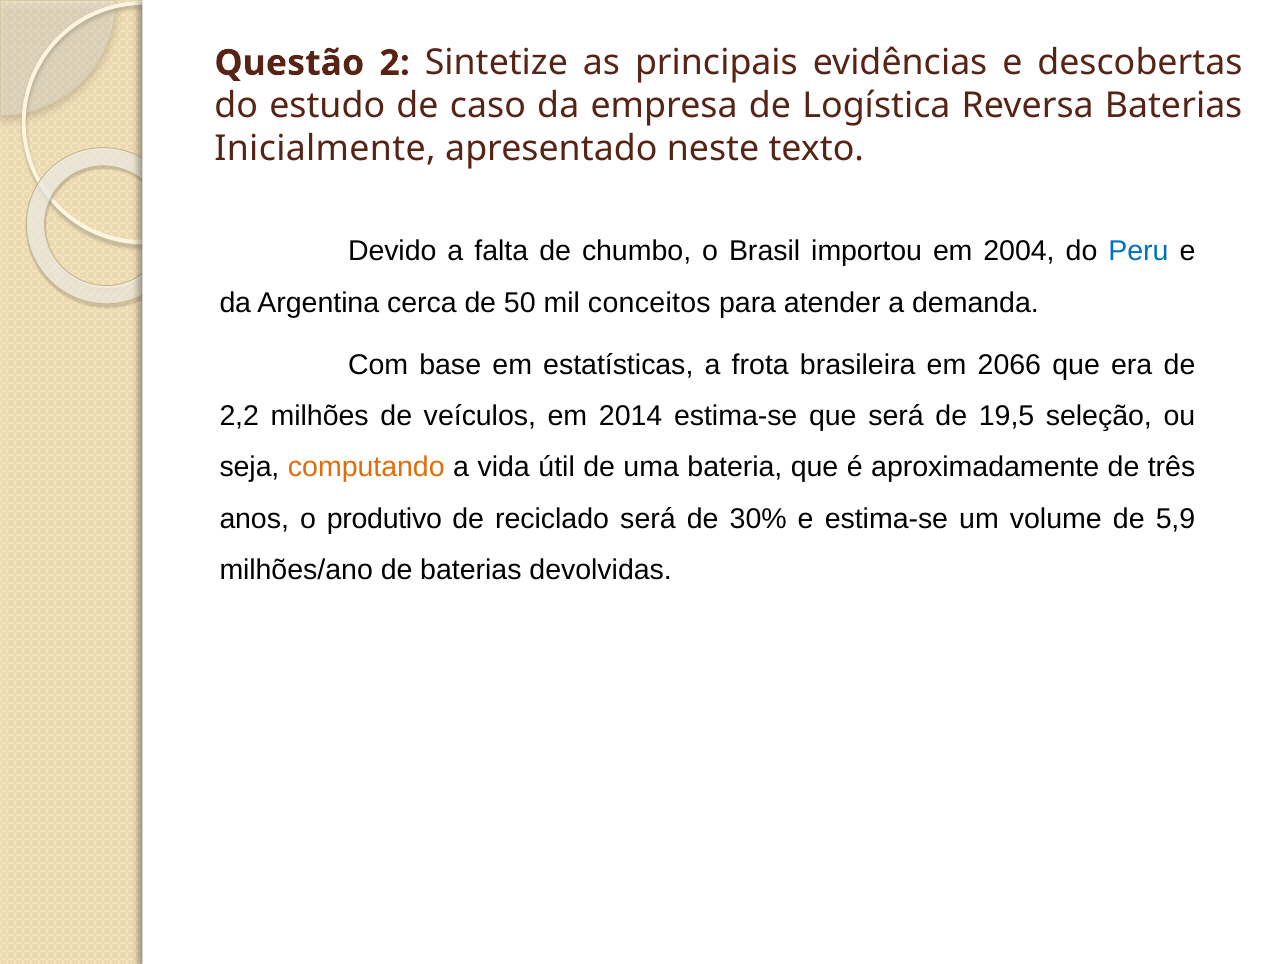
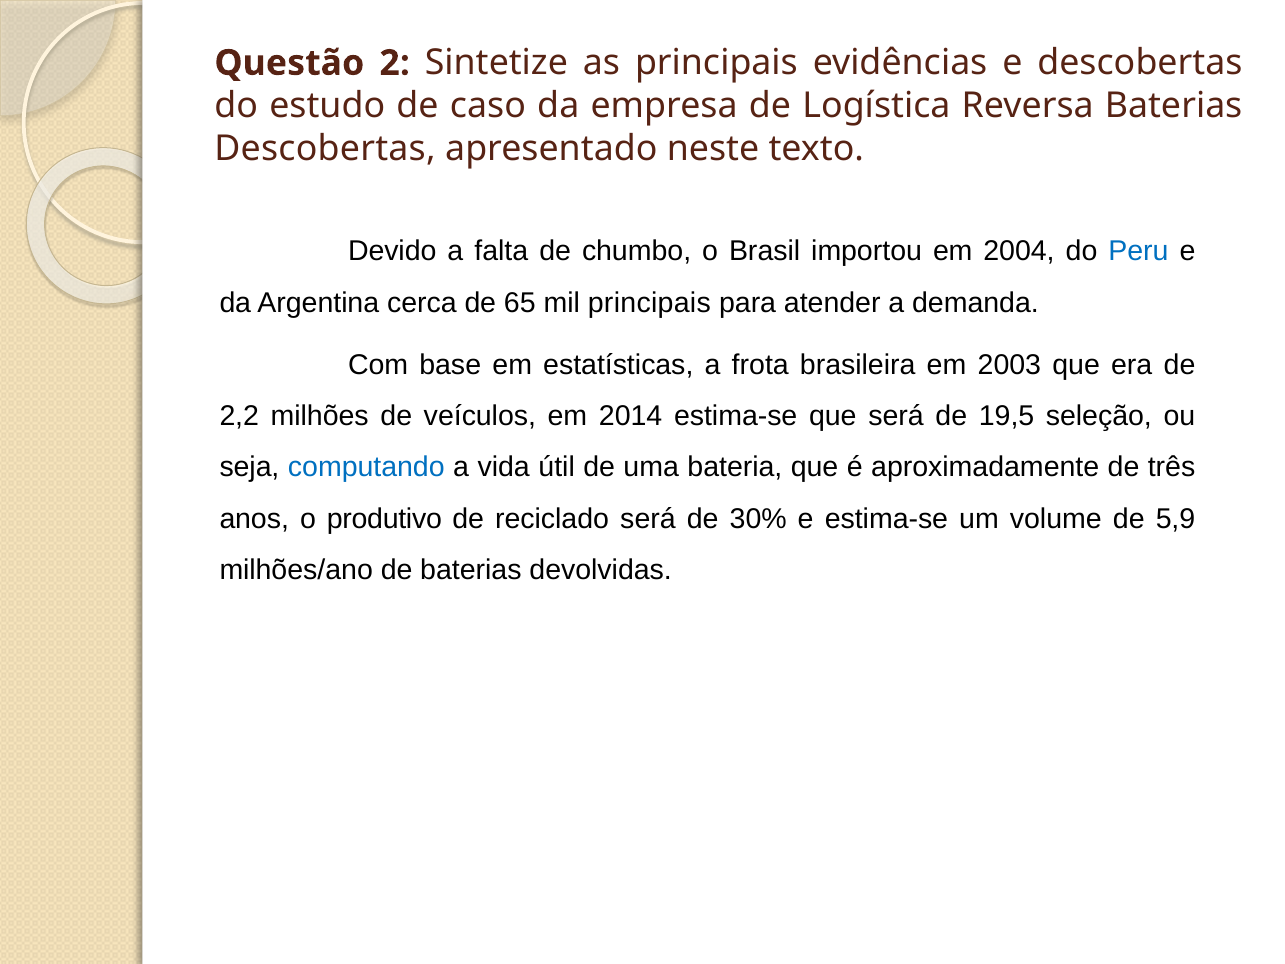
Inicialmente: Inicialmente -> Descobertas (325, 149)
50: 50 -> 65 (520, 303)
mil conceitos: conceitos -> principais (649, 303)
2066: 2066 -> 2003 (1009, 365)
computando colour: orange -> blue (366, 467)
